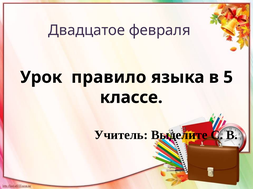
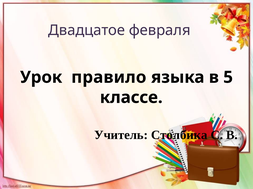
Выделите: Выделите -> Столбика (179, 135)
